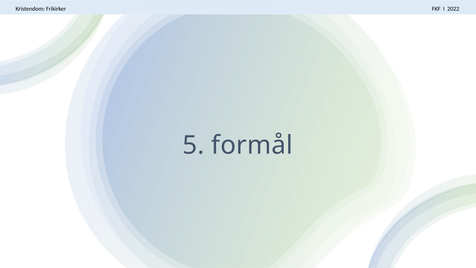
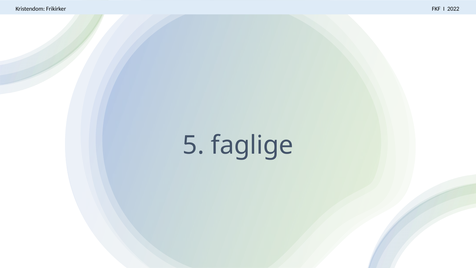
formål: formål -> faglige (252, 145)
